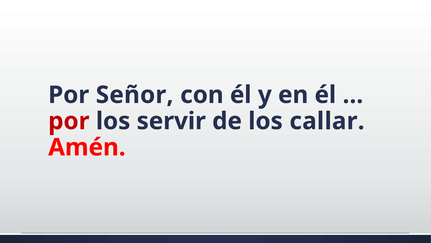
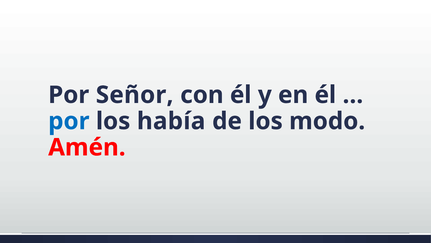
por colour: red -> blue (69, 121)
servir: servir -> había (171, 121)
callar: callar -> modo (327, 121)
